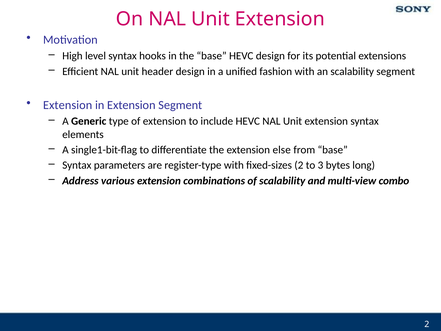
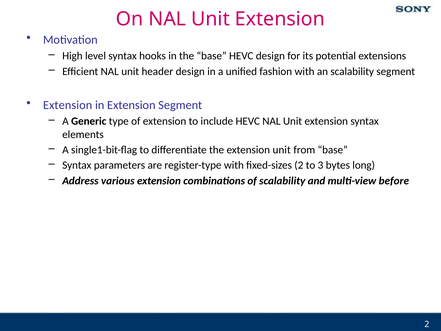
extension else: else -> unit (282, 150)
combo: combo -> before (394, 181)
